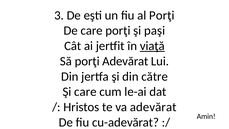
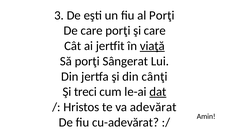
şi paşi: paşi -> care (155, 31)
porţi Adevărat: Adevărat -> Sângerat (125, 61)
către: către -> cânţi (155, 76)
Şi care: care -> treci (85, 92)
dat underline: none -> present (158, 92)
